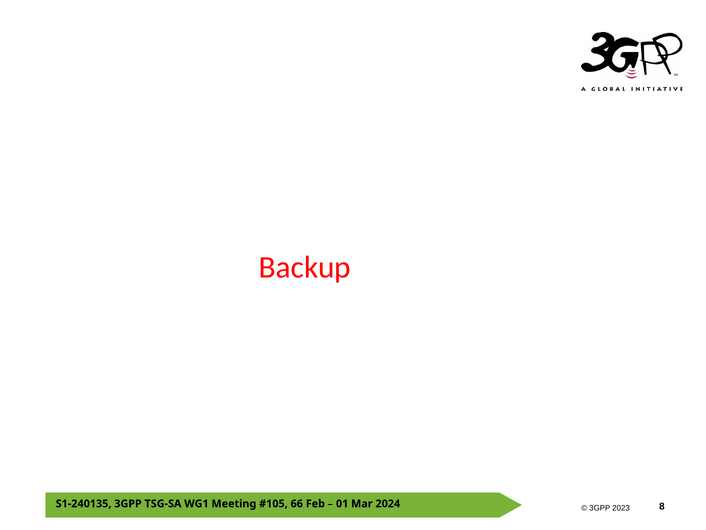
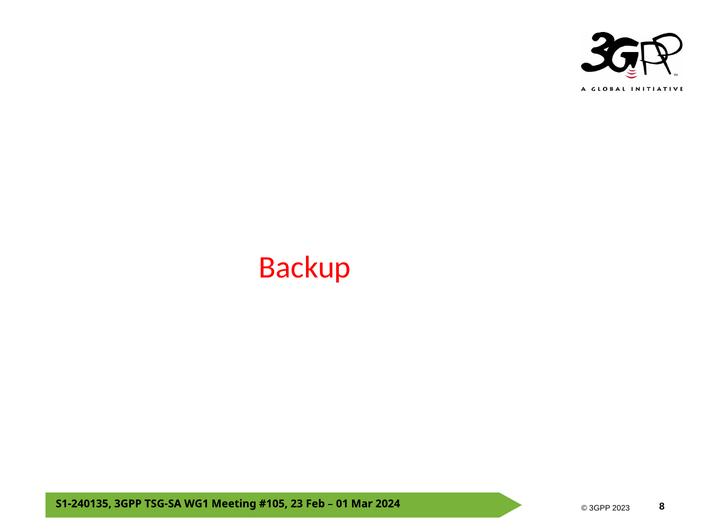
66: 66 -> 23 (297, 503)
